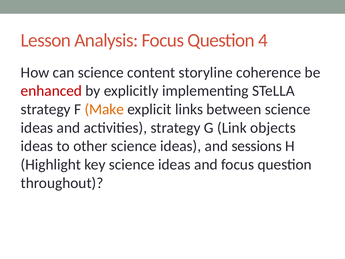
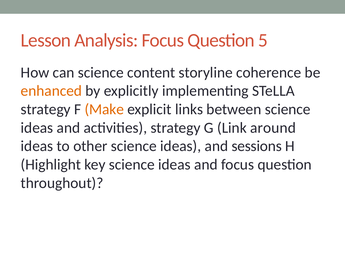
4: 4 -> 5 (263, 40)
enhanced colour: red -> orange (51, 91)
objects: objects -> around (273, 128)
